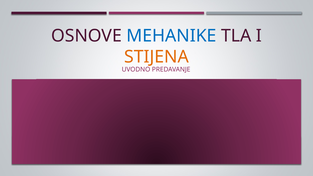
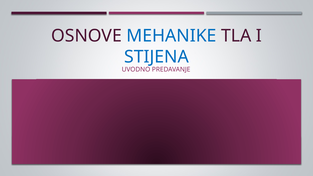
STIJENA colour: orange -> blue (156, 57)
